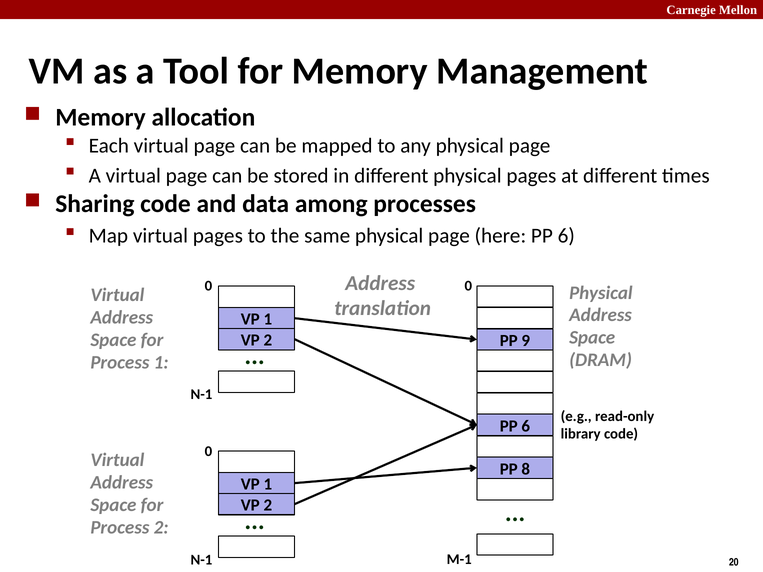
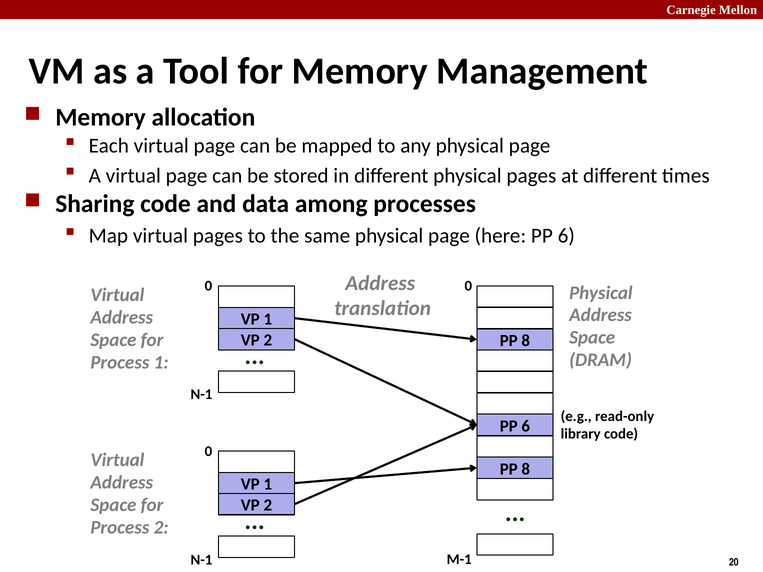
9: 9 -> 8 (526, 341)
